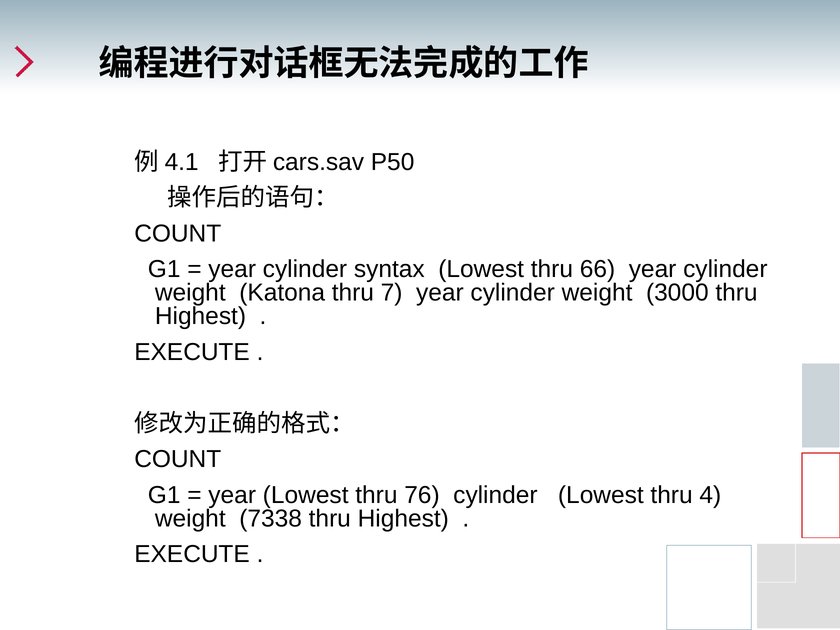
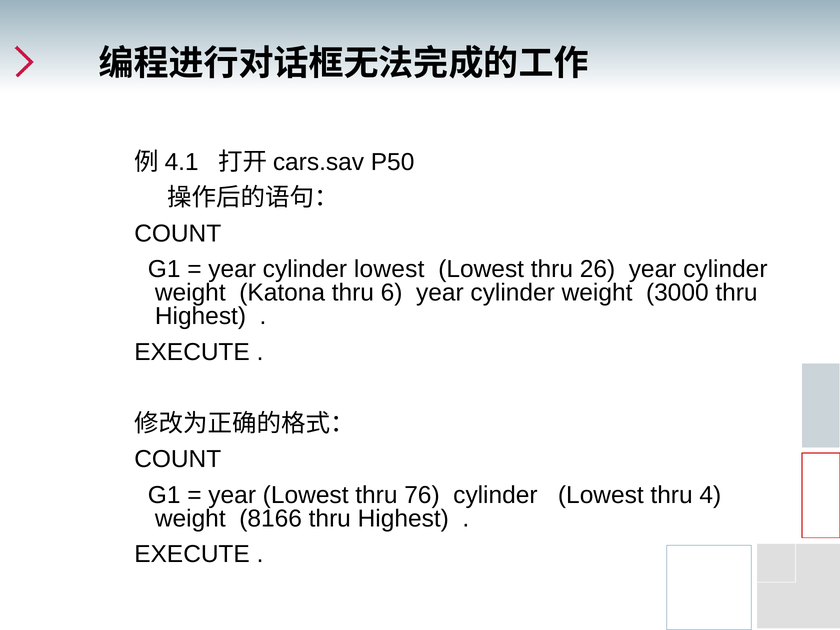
year cylinder syntax: syntax -> lowest (389, 269)
66: 66 -> 26 (598, 269)
7: 7 -> 6 (392, 293)
7338: 7338 -> 8166 (271, 518)
